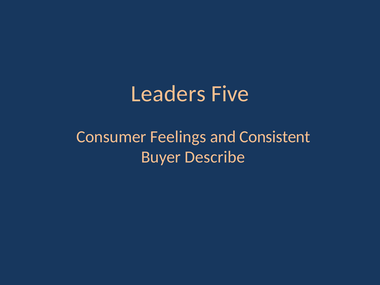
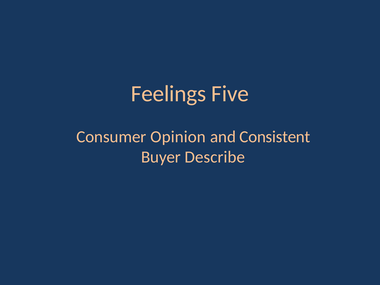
Leaders: Leaders -> Feelings (169, 94)
Feelings: Feelings -> Opinion (178, 137)
